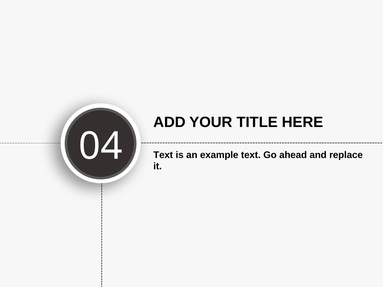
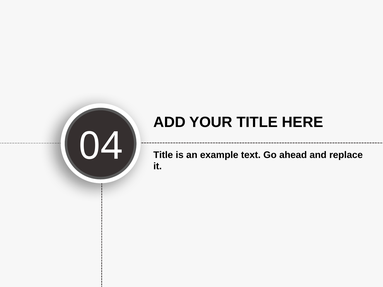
Text: Text -> Title (163, 155)
